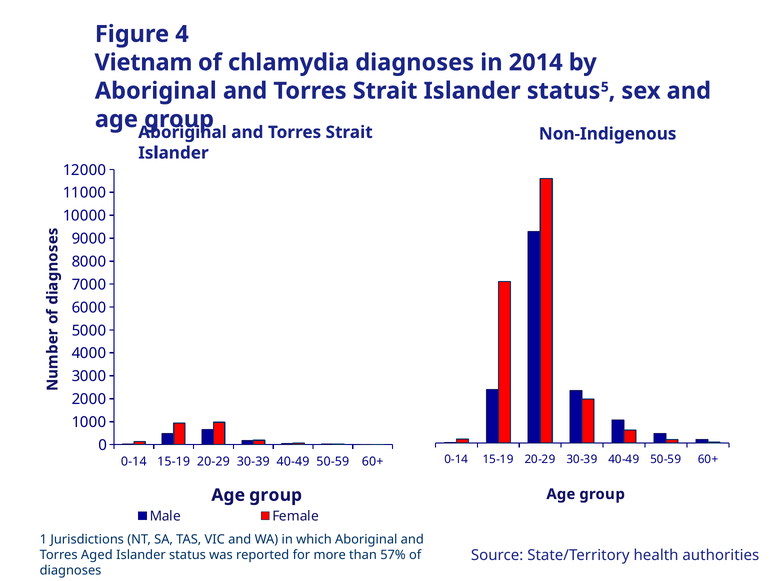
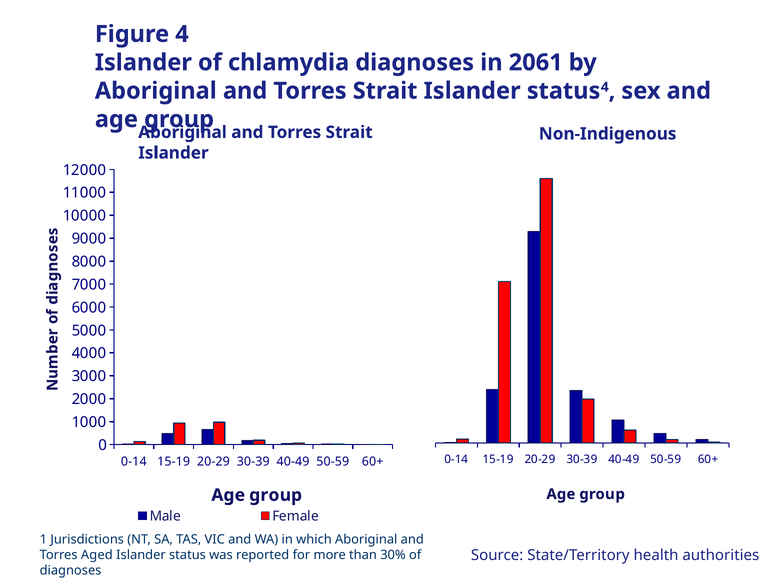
Vietnam: Vietnam -> Islander (143, 62)
2014: 2014 -> 2061 (536, 62)
status 5: 5 -> 4 (605, 87)
57%: 57% -> 30% (393, 554)
